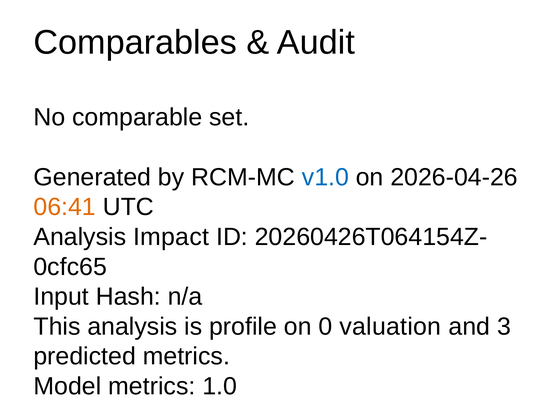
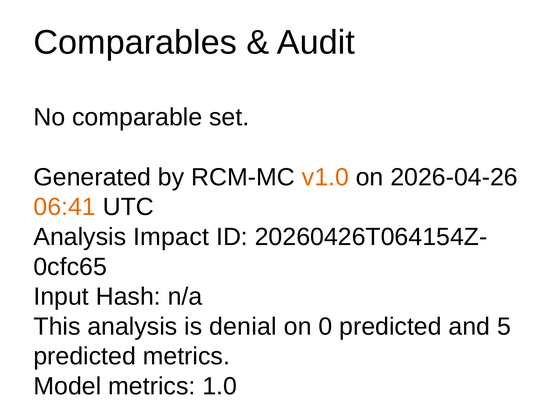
v1.0 colour: blue -> orange (325, 177)
profile: profile -> denial (243, 327)
0 valuation: valuation -> predicted (390, 327)
3: 3 -> 5 (504, 327)
